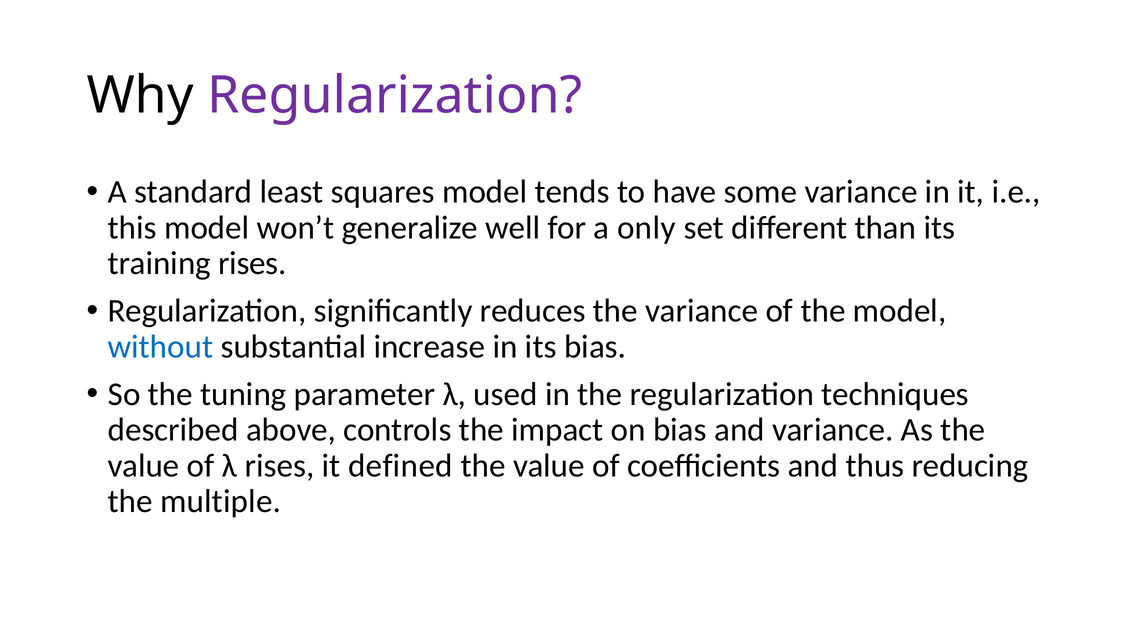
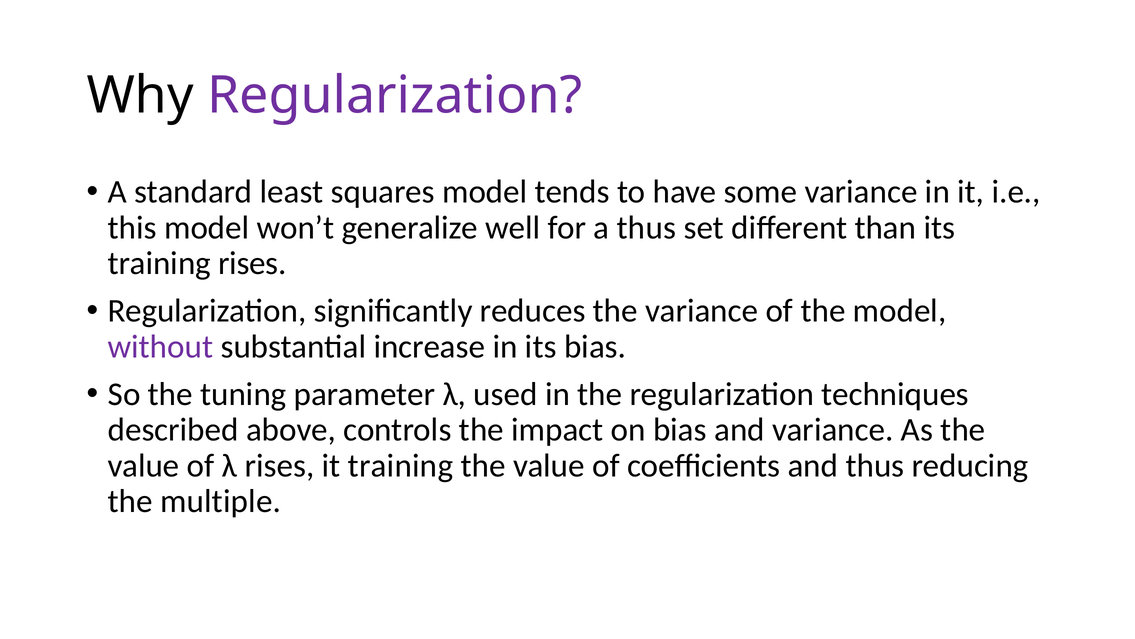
a only: only -> thus (646, 228)
without colour: blue -> purple (160, 346)
it defined: defined -> training (400, 465)
